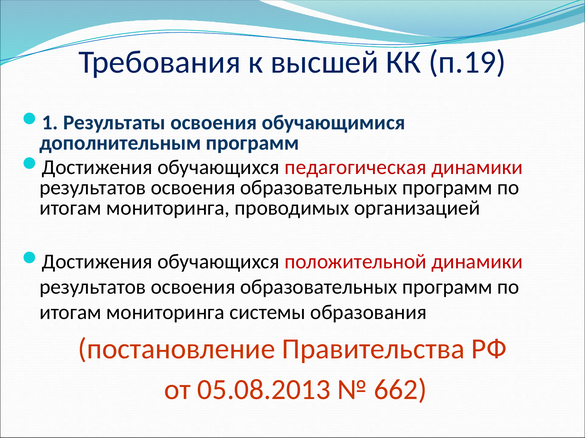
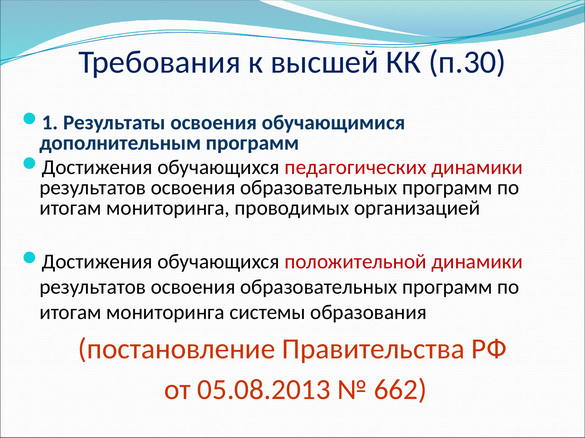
п.19: п.19 -> п.30 (467, 62)
педагогическая: педагогическая -> педагогических (356, 168)
